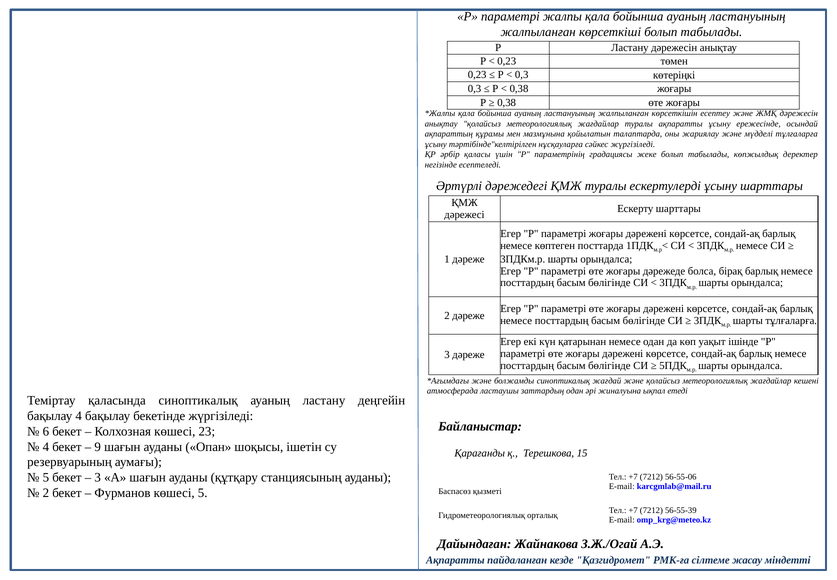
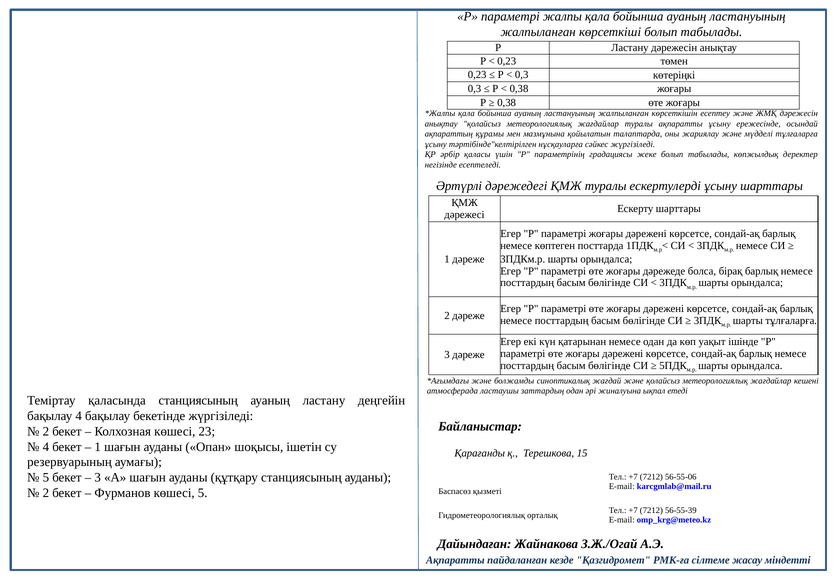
қаласында синоптикалық: синоптикалық -> станциясының (198, 400)
6: 6 -> 2 (46, 431)
9: 9 -> 1 (98, 446)
